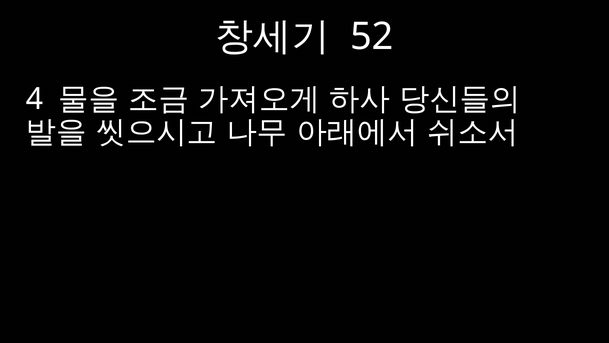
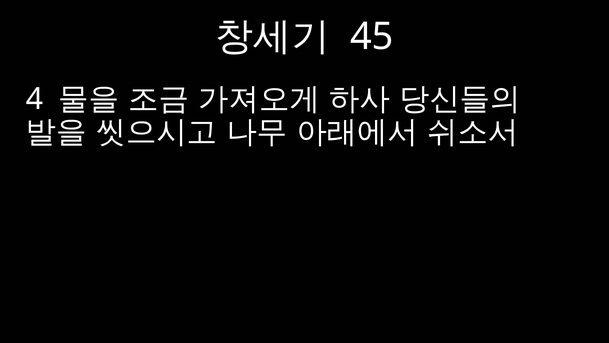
52: 52 -> 45 (372, 37)
